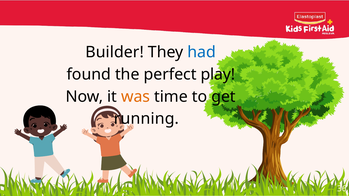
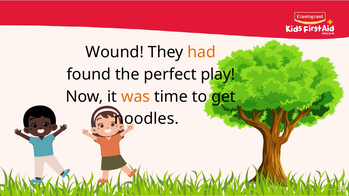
Builder: Builder -> Wound (115, 52)
had colour: blue -> orange (202, 52)
running: running -> noodles (146, 119)
